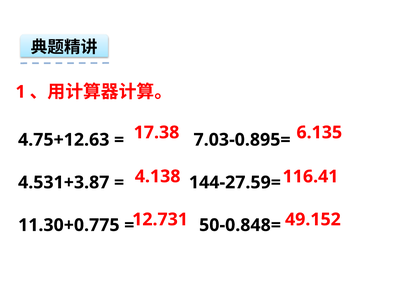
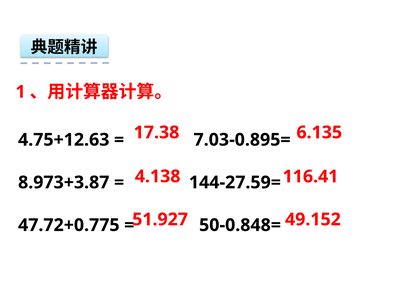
4.531+3.87: 4.531+3.87 -> 8.973+3.87 (64, 182)
12.731: 12.731 -> 51.927 (160, 219)
11.30+0.775: 11.30+0.775 -> 47.72+0.775 (69, 225)
